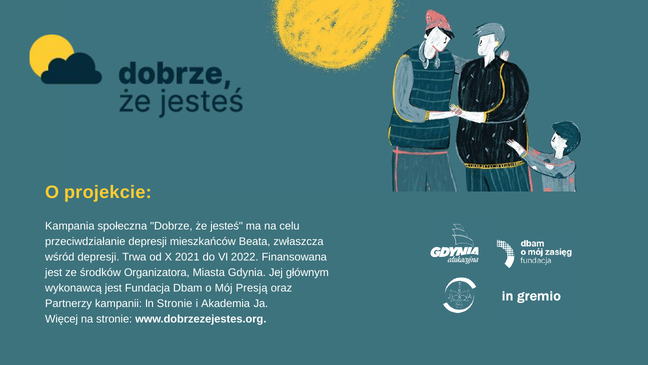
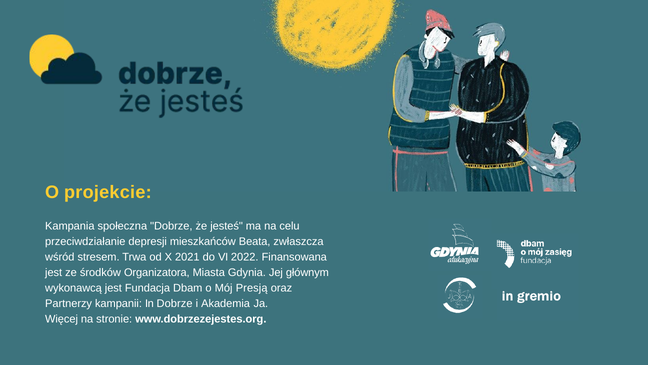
wśród depresji: depresji -> stresem (99, 257)
In Stronie: Stronie -> Dobrze (175, 303)
